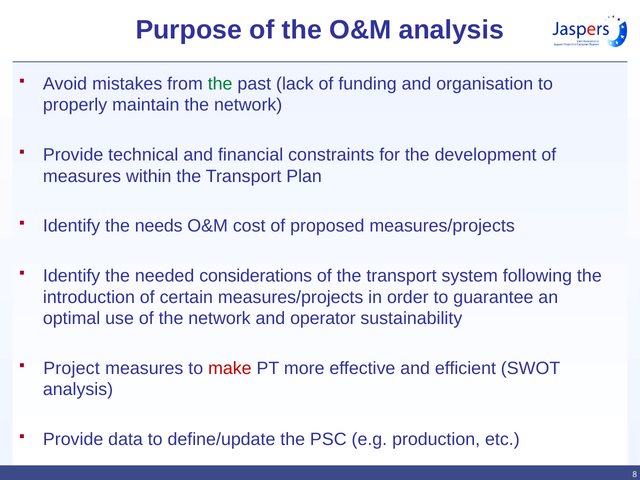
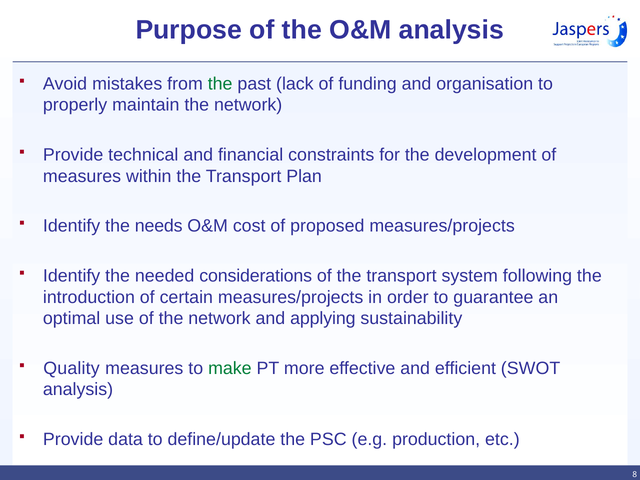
operator: operator -> applying (323, 318)
Project: Project -> Quality (72, 368)
make colour: red -> green (230, 368)
